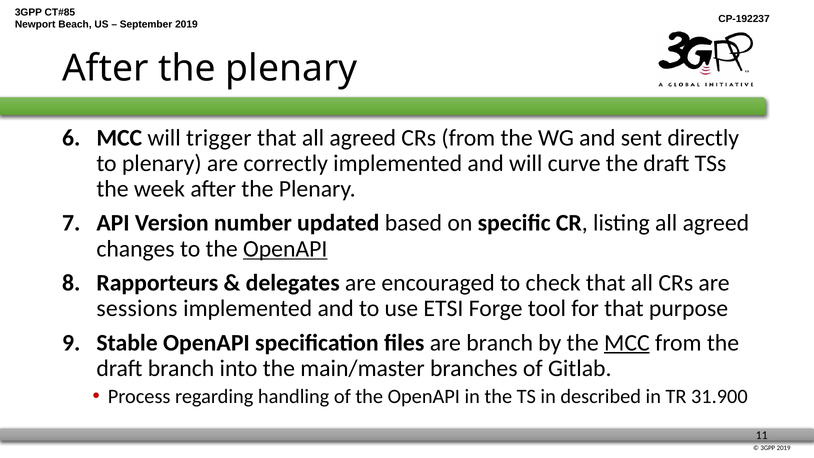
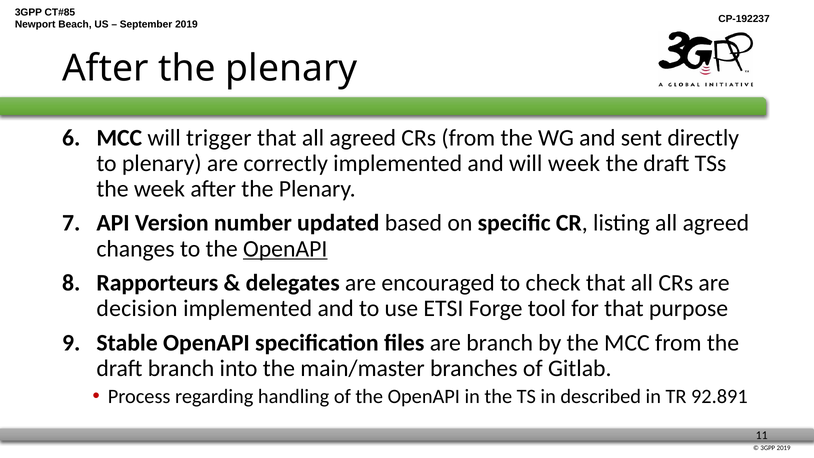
will curve: curve -> week (574, 163)
sessions: sessions -> decision (137, 308)
MCC underline: present -> none (627, 343)
31.900: 31.900 -> 92.891 (719, 396)
